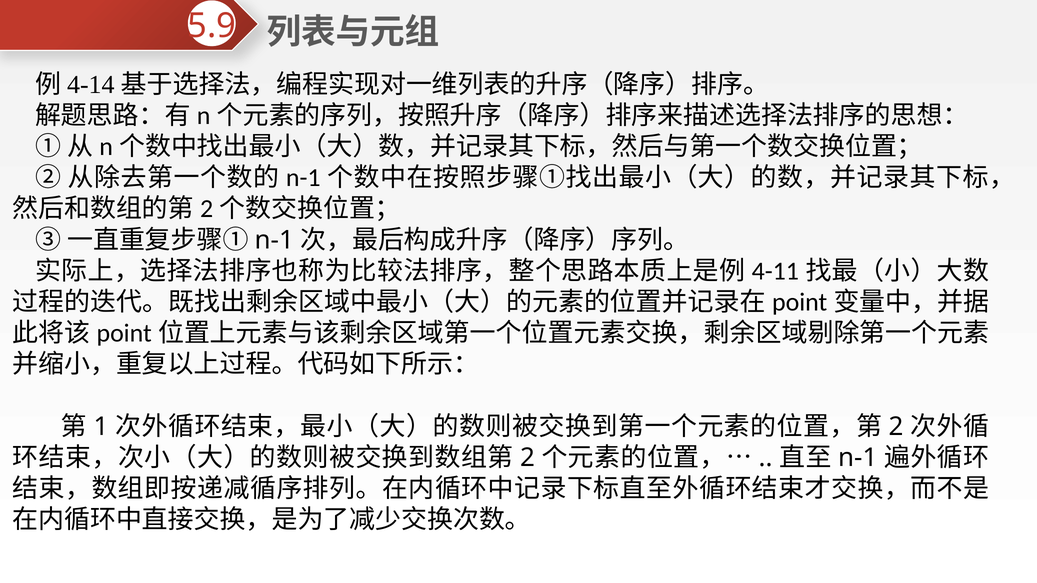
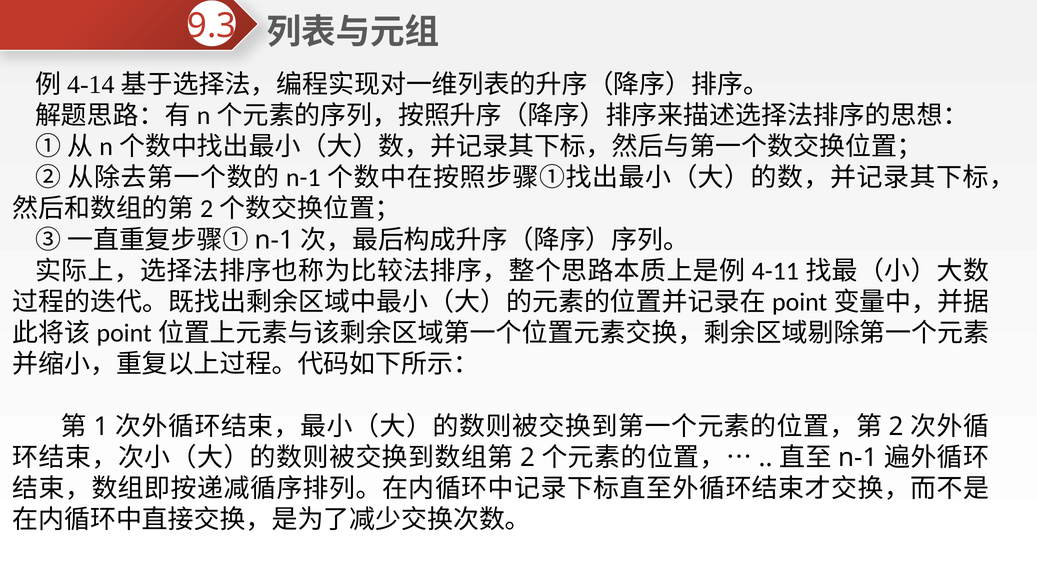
5.9: 5.9 -> 9.3 (212, 26)
